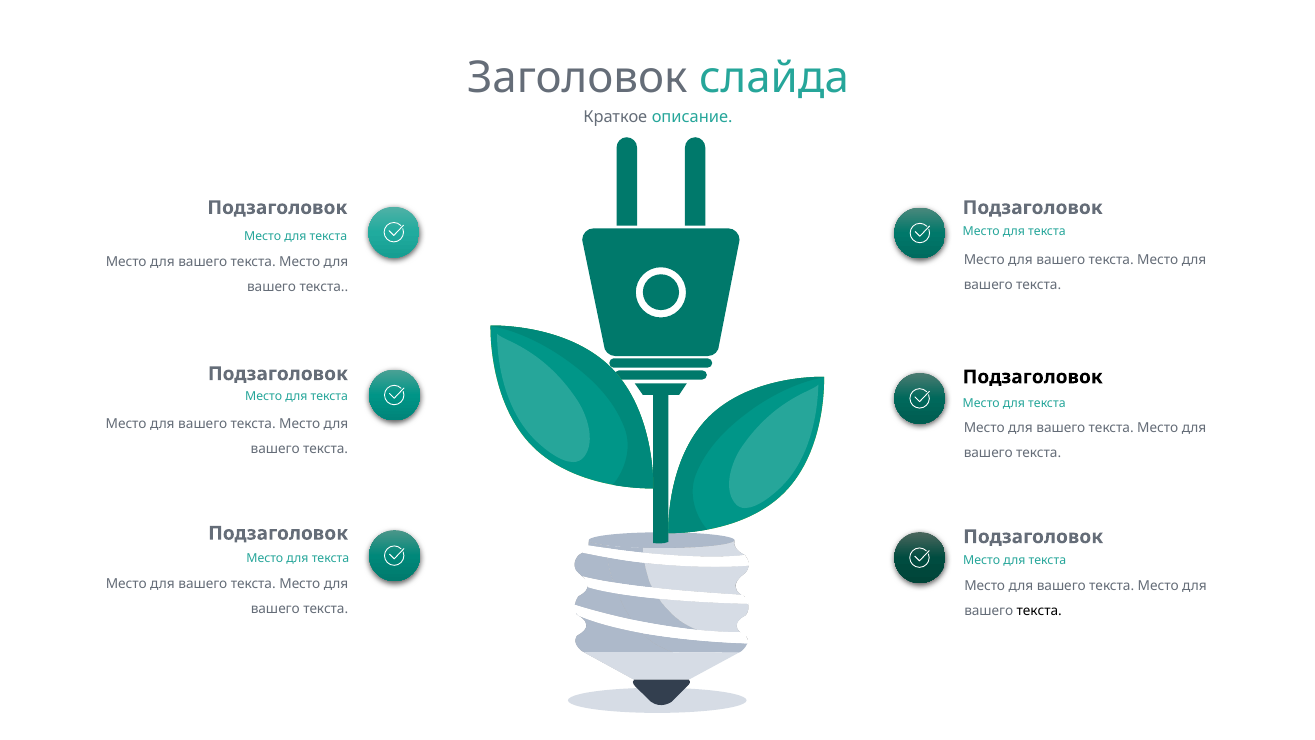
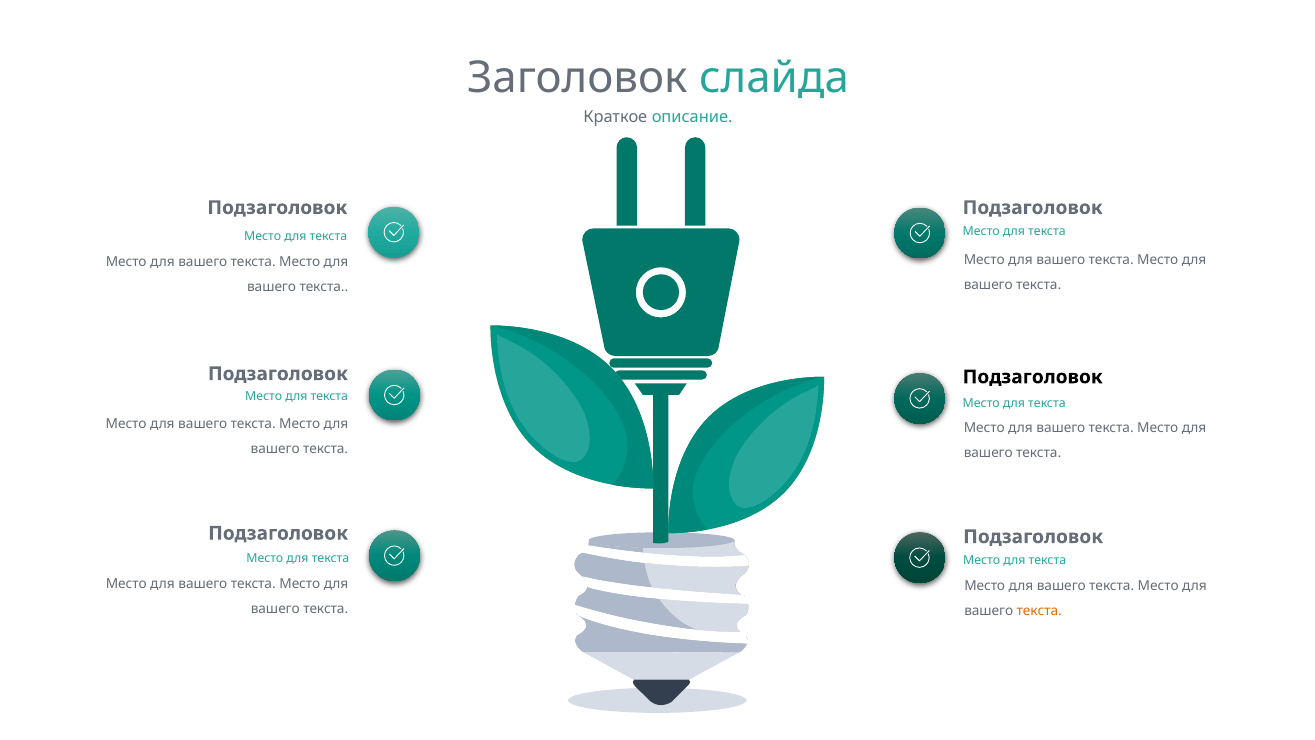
текста colour: black -> orange (1039, 611)
